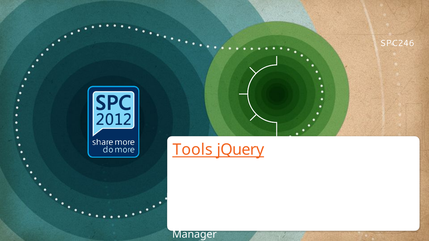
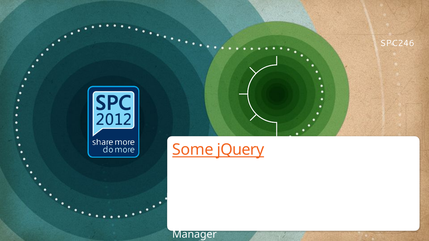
Tools: Tools -> Some (193, 150)
